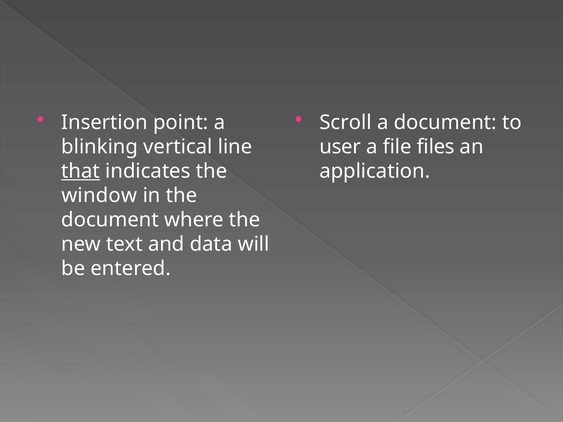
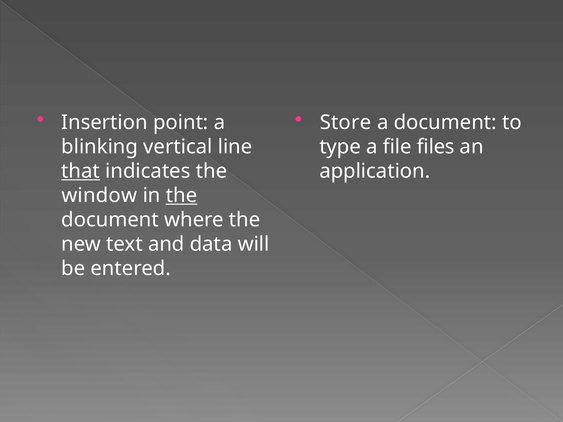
Scroll: Scroll -> Store (345, 122)
user: user -> type (340, 147)
the underline: none -> present (182, 196)
